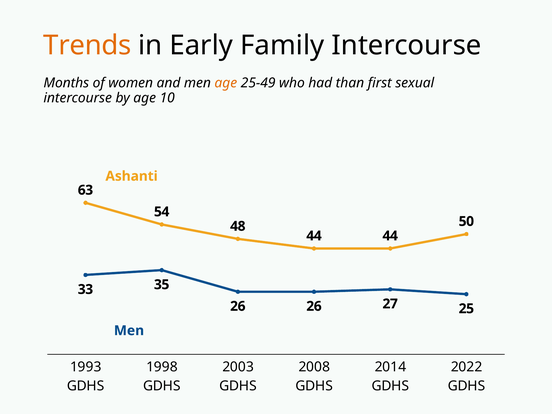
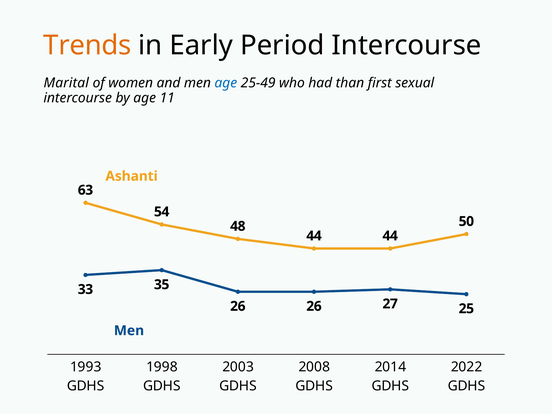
Family: Family -> Period (282, 45)
Months: Months -> Marital (66, 83)
age colour: orange -> blue (226, 83)
10: 10 -> 11 (167, 98)
